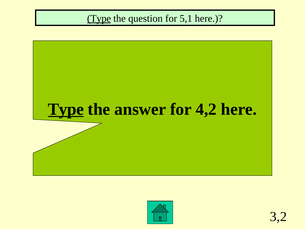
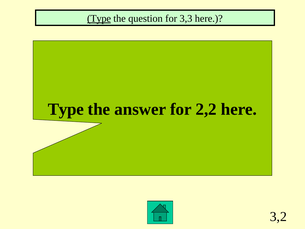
5,1: 5,1 -> 3,3 (186, 18)
Type underline: present -> none (66, 109)
4,2: 4,2 -> 2,2 (206, 109)
